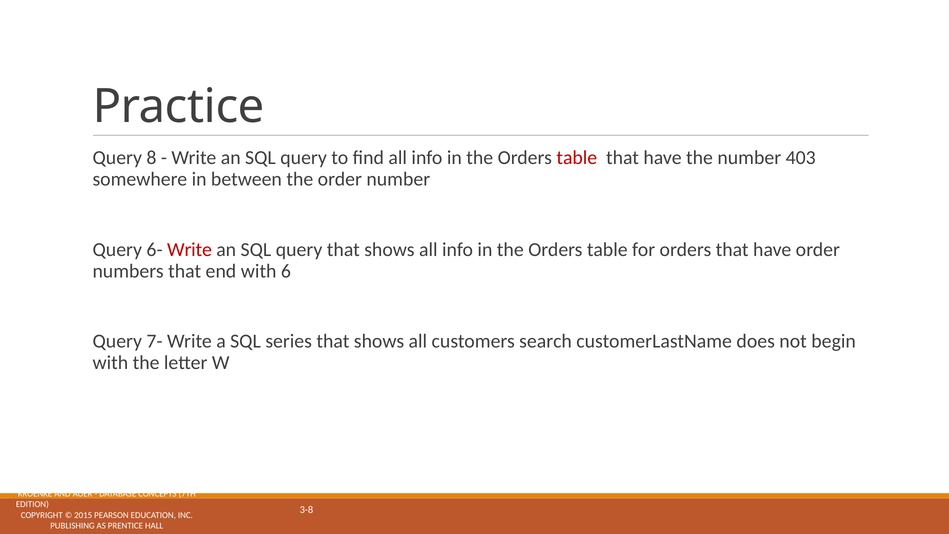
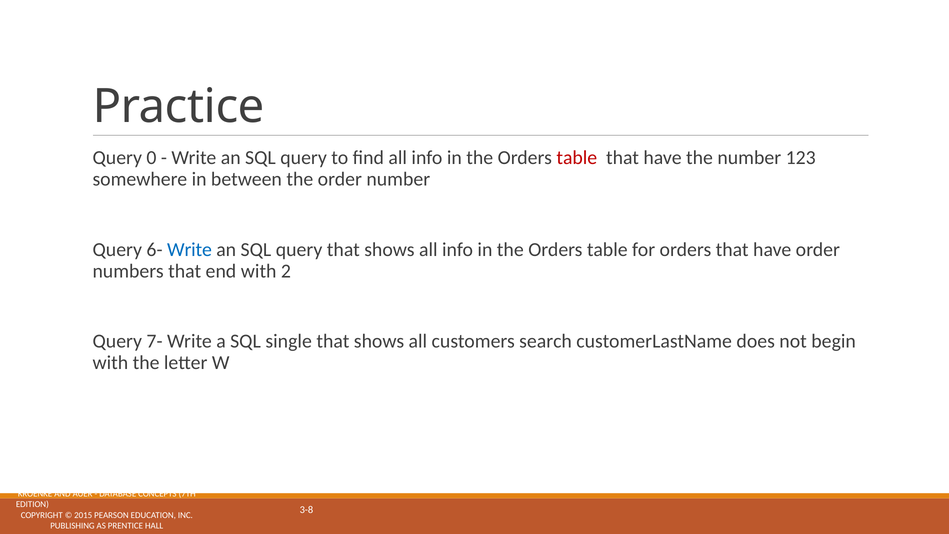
8: 8 -> 0 (151, 158)
403: 403 -> 123 (801, 158)
Write colour: red -> blue (189, 250)
6: 6 -> 2 (286, 271)
series: series -> single (289, 341)
